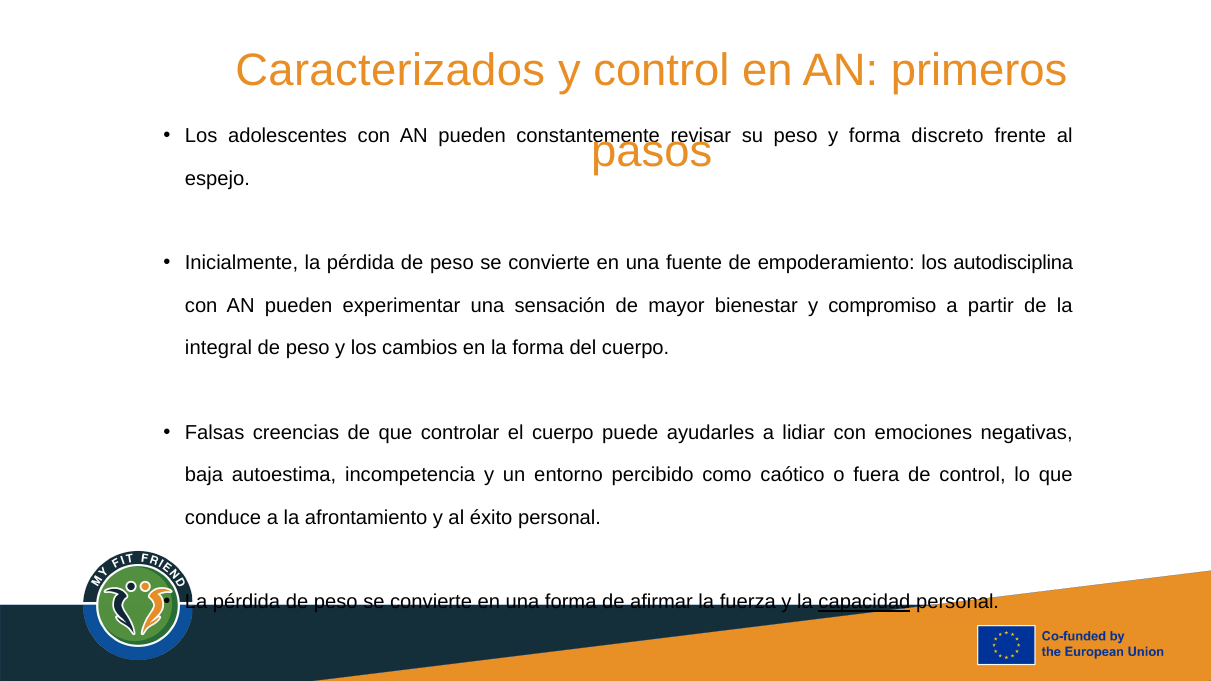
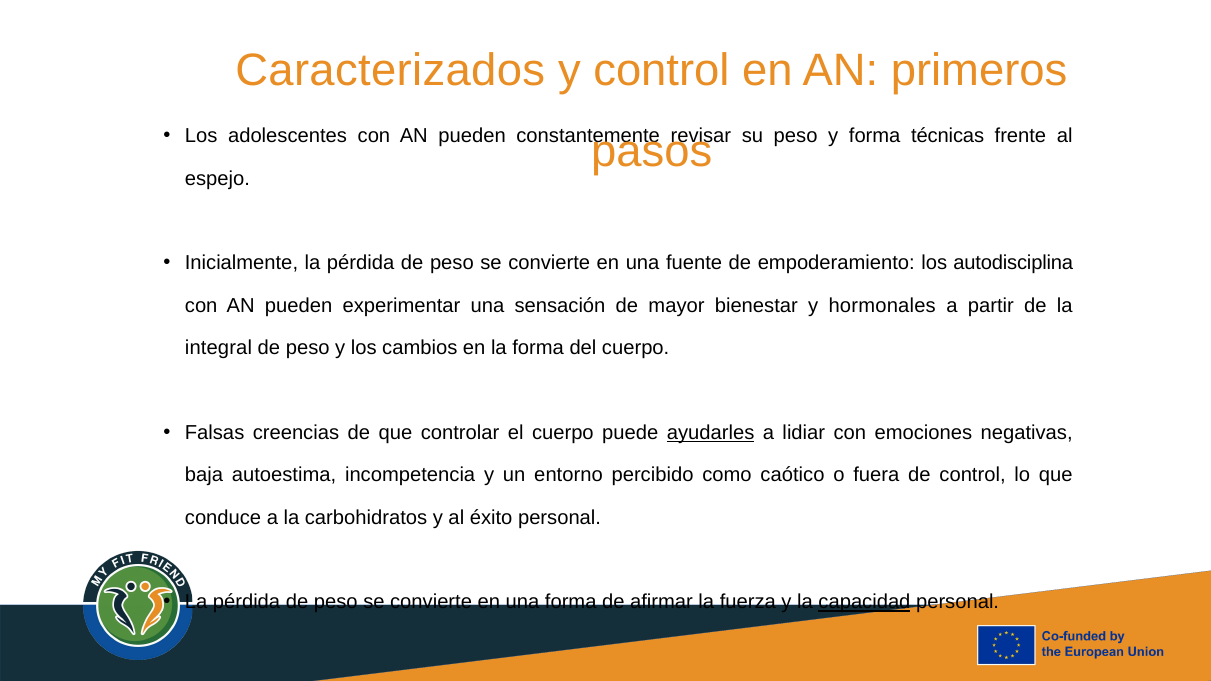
discreto: discreto -> técnicas (948, 136)
compromiso: compromiso -> hormonales (882, 306)
ayudarles underline: none -> present (711, 433)
afrontamiento: afrontamiento -> carbohidratos (366, 518)
